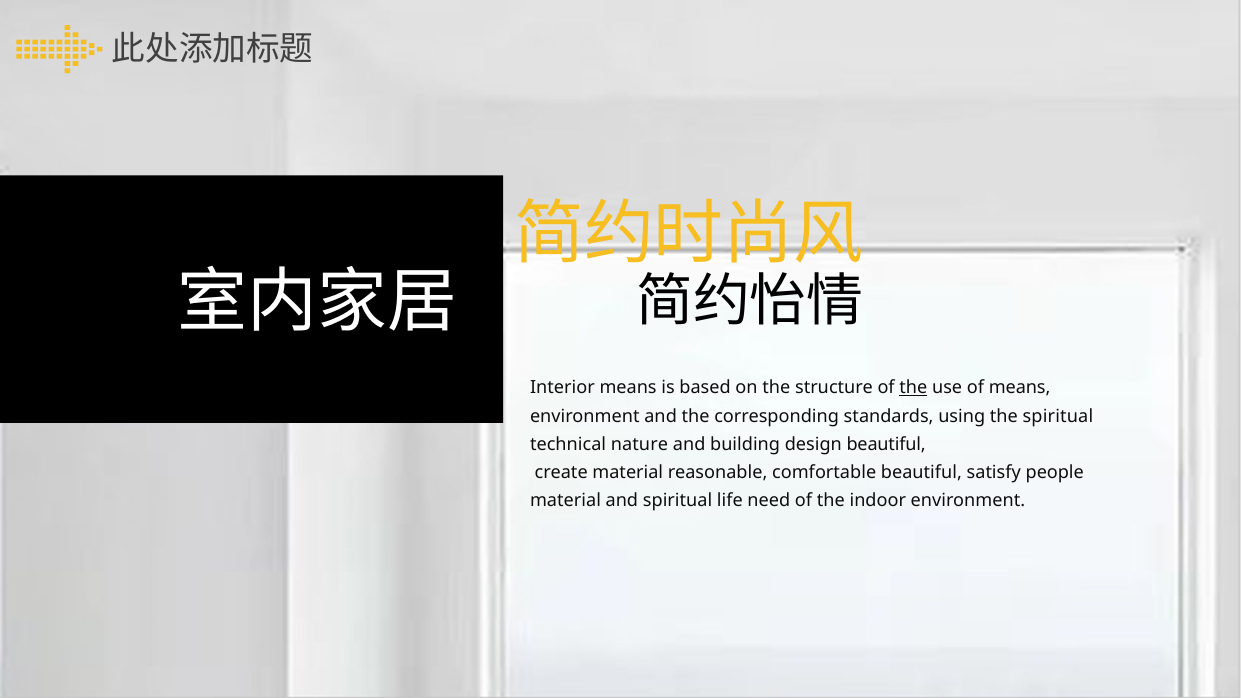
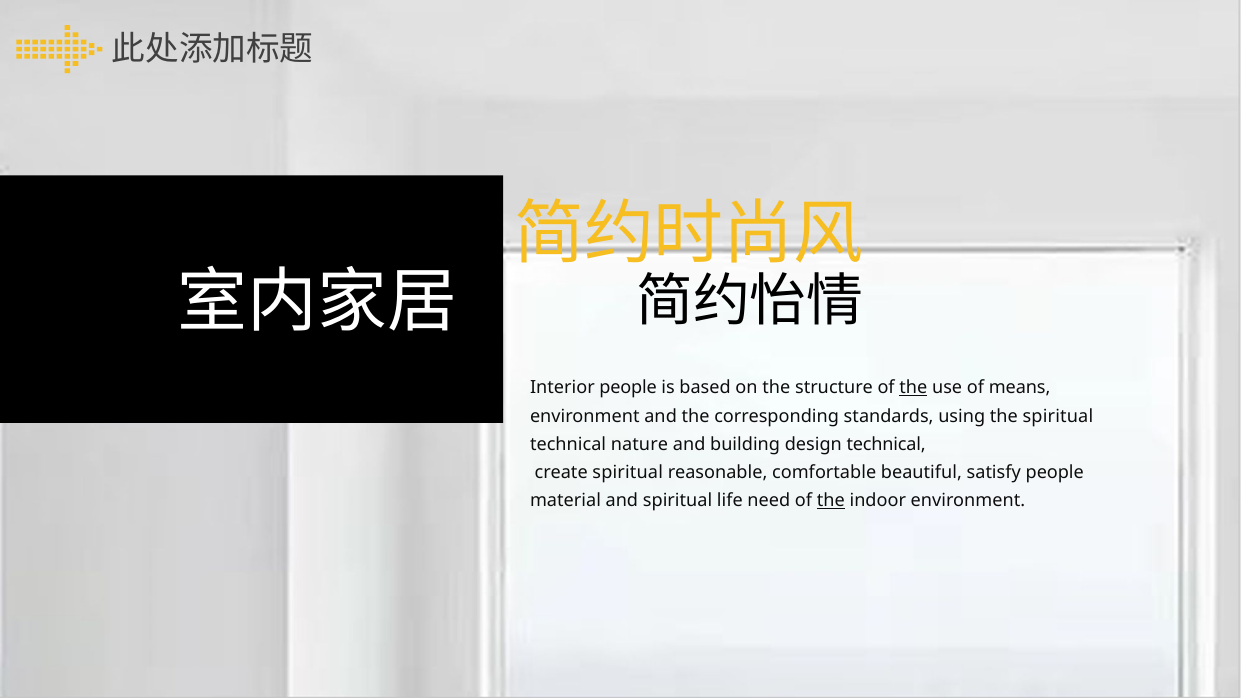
Interior means: means -> people (628, 388)
design beautiful: beautiful -> technical (886, 444)
create material: material -> spiritual (628, 473)
the underline: none -> present (831, 501)
